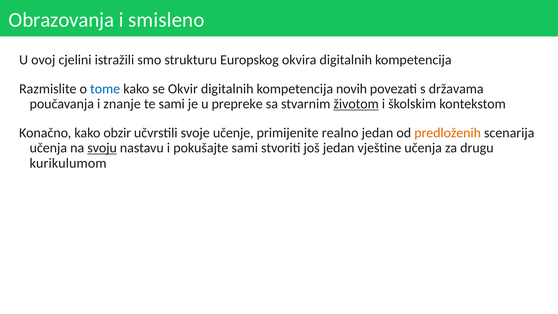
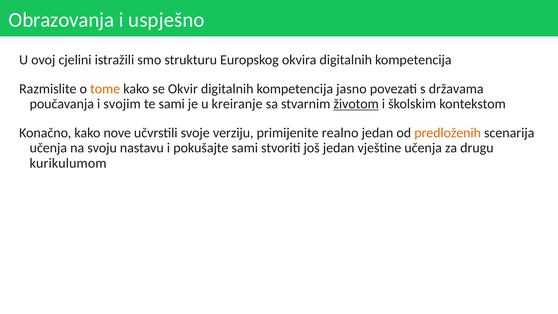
smisleno: smisleno -> uspješno (166, 20)
tome colour: blue -> orange (105, 89)
novih: novih -> jasno (351, 89)
znanje: znanje -> svojim (122, 104)
prepreke: prepreke -> kreiranje (237, 104)
obzir: obzir -> nove (117, 133)
učenje: učenje -> verziju (233, 133)
svoju underline: present -> none (102, 148)
